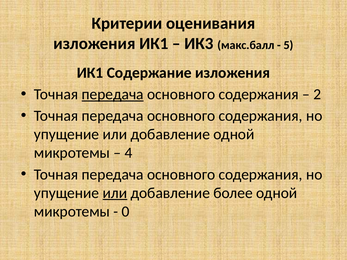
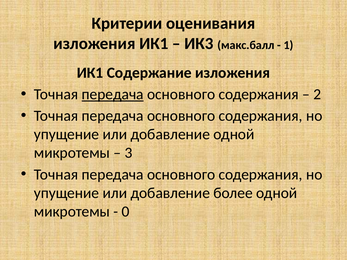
5: 5 -> 1 (289, 45)
4: 4 -> 3 (129, 153)
или underline: present -> none (115, 193)
